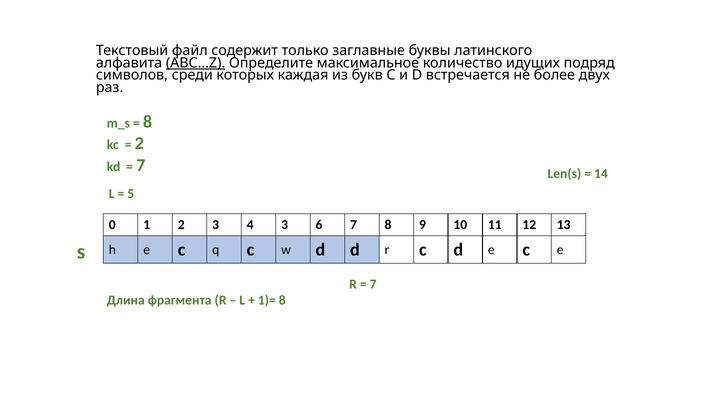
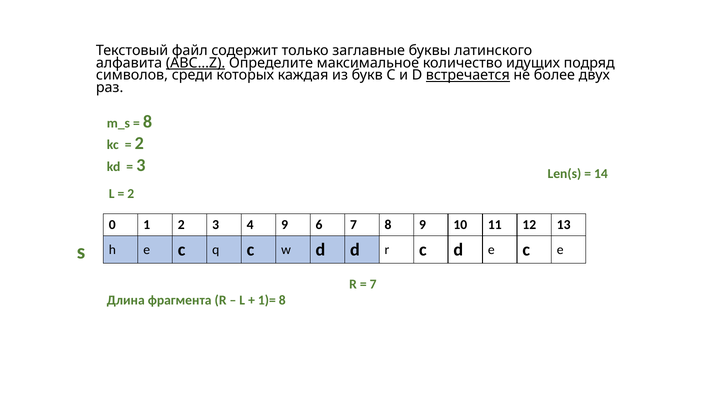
встречается underline: none -> present (468, 75)
7: 7 -> 3 (141, 165)
5: 5 -> 2 (131, 194)
4 3: 3 -> 9 (285, 225)
